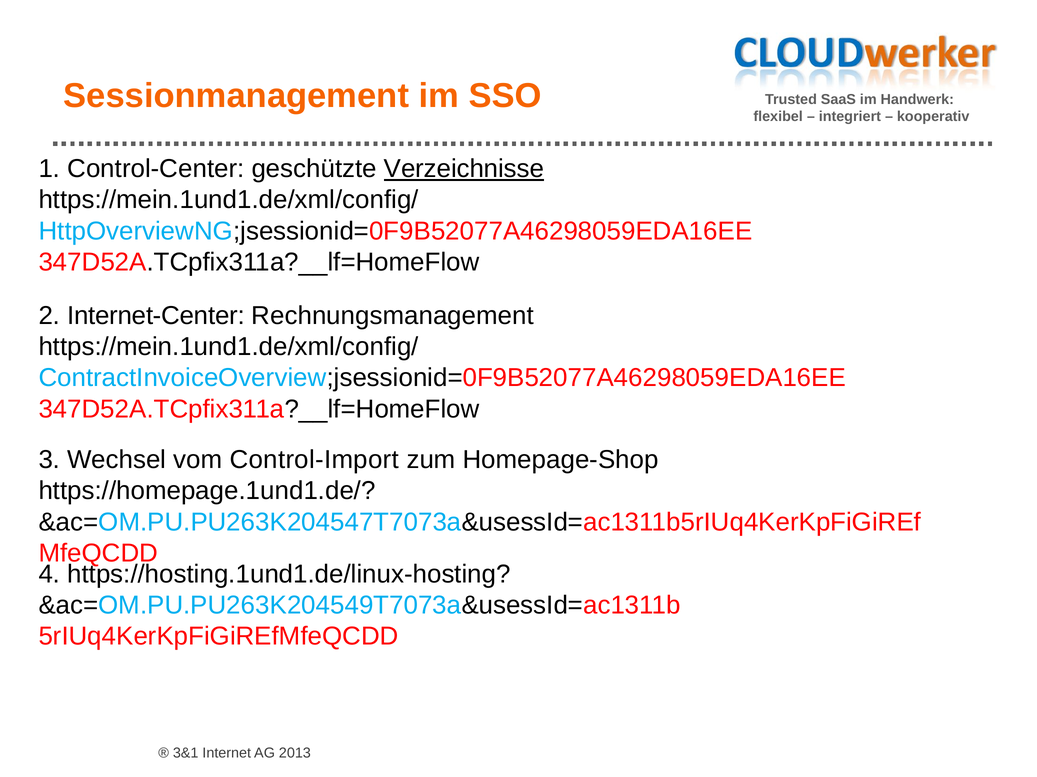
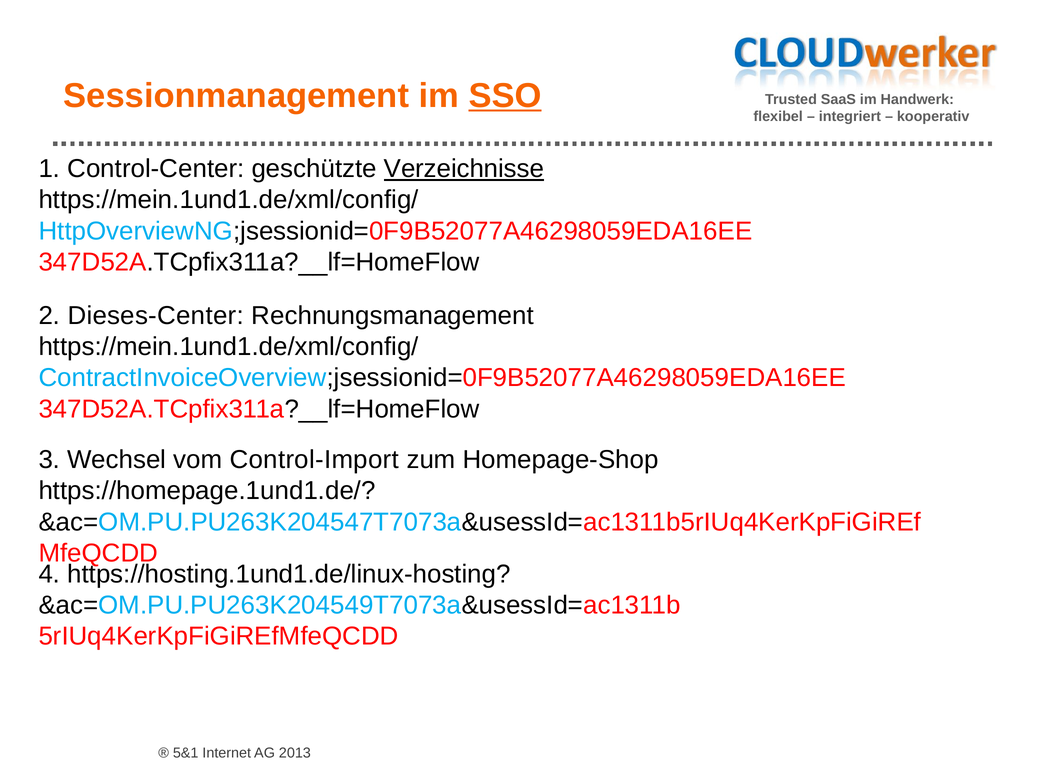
SSO underline: none -> present (505, 96)
Internet-Center: Internet-Center -> Dieses-Center (156, 316)
3&1: 3&1 -> 5&1 (186, 754)
